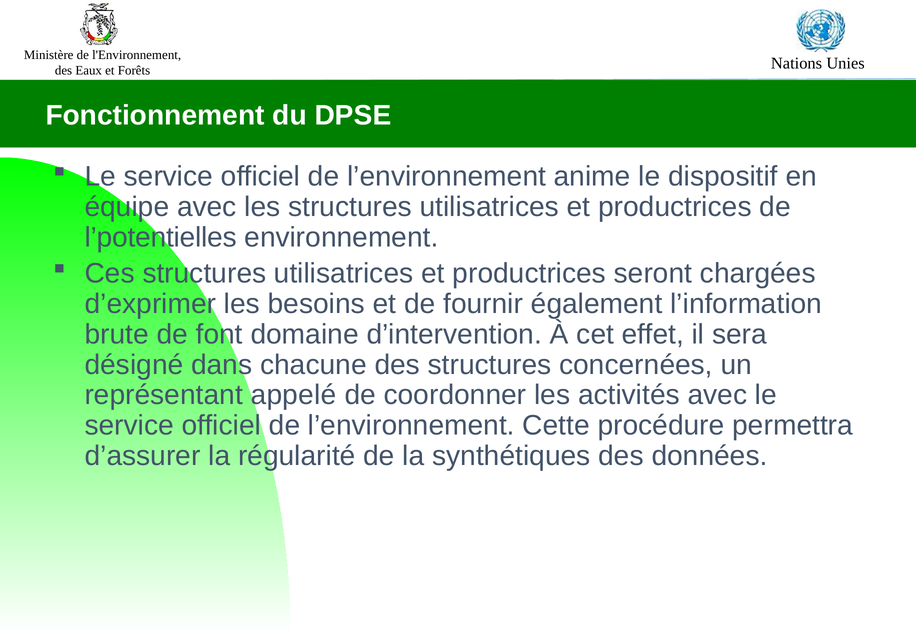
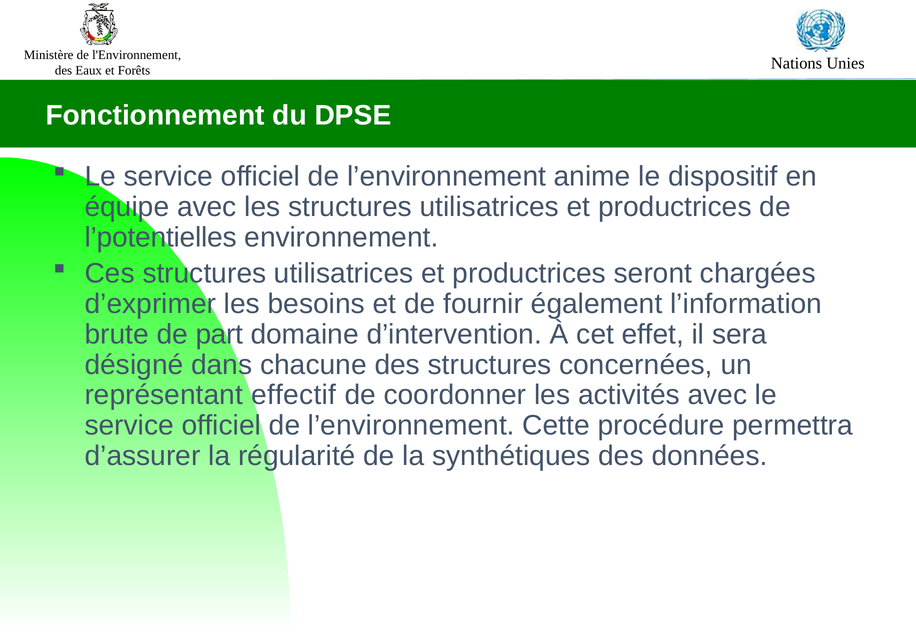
font: font -> part (219, 334)
appelé: appelé -> effectif (294, 395)
